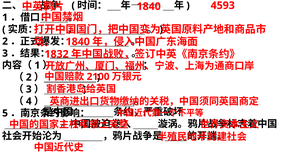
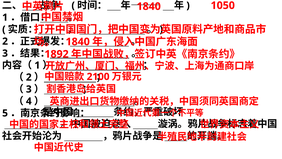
4593: 4593 -> 1050 (223, 5)
1832: 1832 -> 1892 (57, 54)
